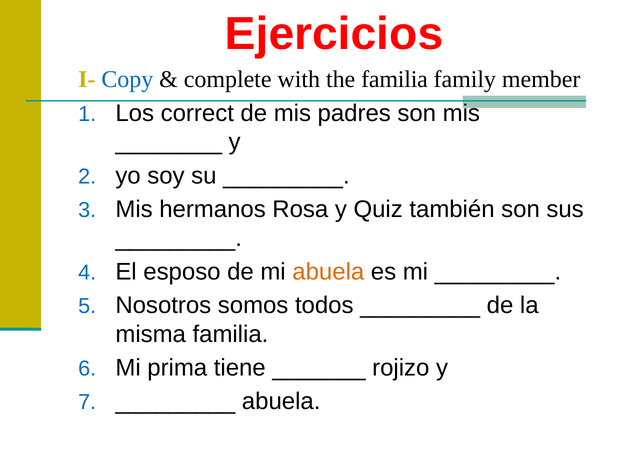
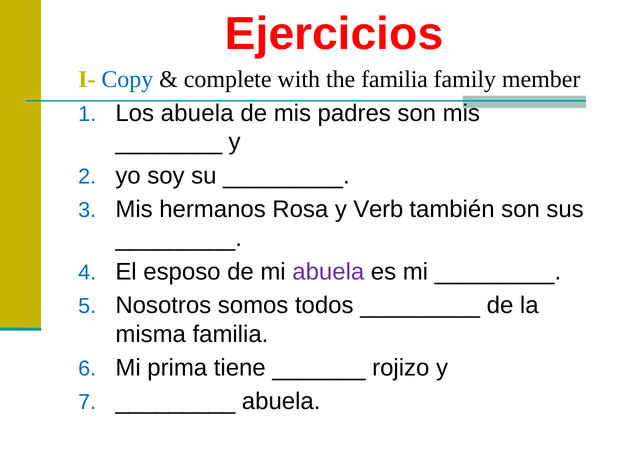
Los correct: correct -> abuela (197, 113)
Quiz: Quiz -> Verb (378, 209)
abuela colour: orange -> purple (328, 272)
